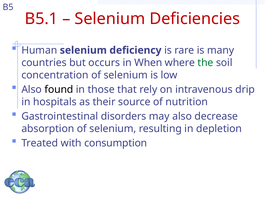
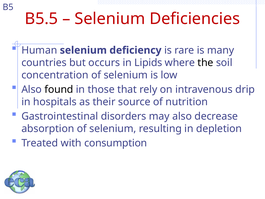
B5.1: B5.1 -> B5.5 (41, 19)
When: When -> Lipids (148, 63)
the colour: green -> black (205, 63)
